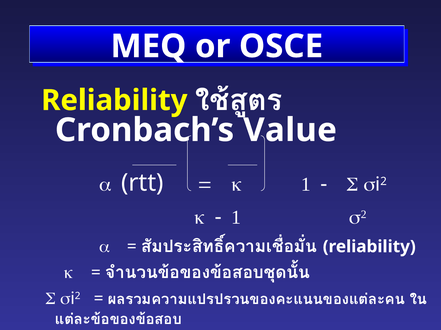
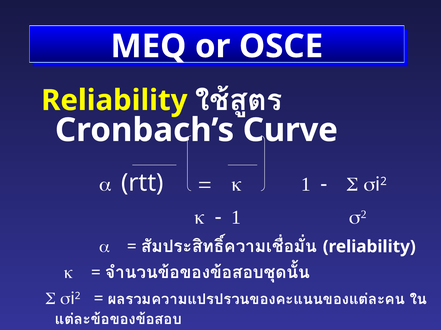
Value: Value -> Curve (290, 130)
